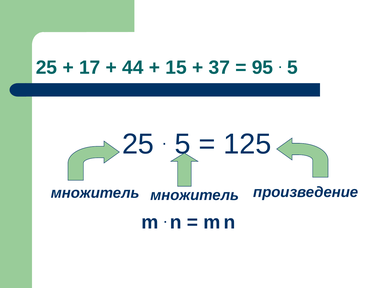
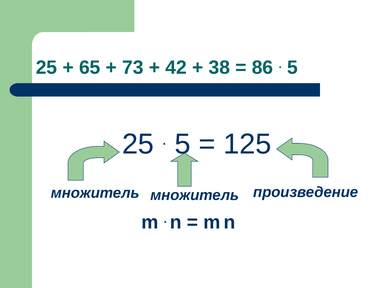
17: 17 -> 65 (90, 68)
44: 44 -> 73 (133, 68)
15: 15 -> 42 (176, 68)
37: 37 -> 38 (219, 68)
95: 95 -> 86 (262, 68)
